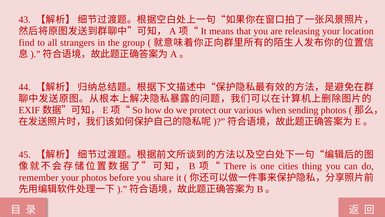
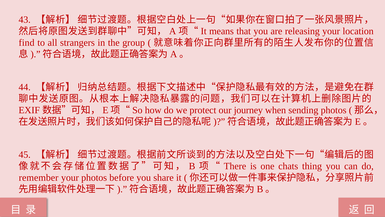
various: various -> journey (248, 110)
cities: cities -> chats (288, 166)
